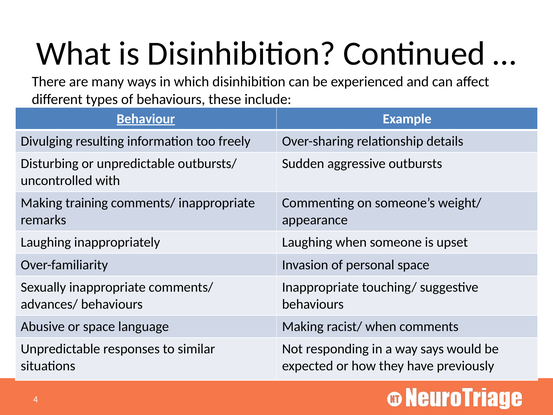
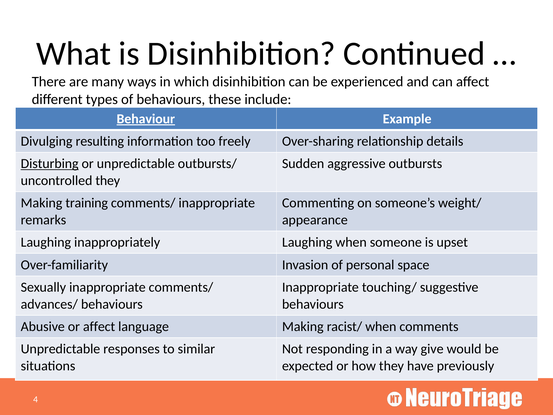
Disturbing underline: none -> present (50, 164)
uncontrolled with: with -> they (108, 181)
or space: space -> affect (99, 326)
says: says -> give (432, 349)
